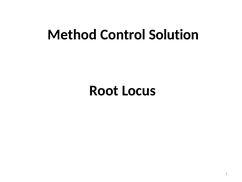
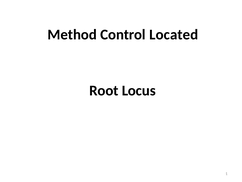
Solution: Solution -> Located (174, 34)
